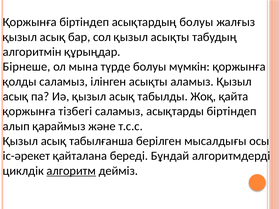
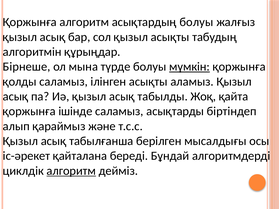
Қоржынға біртіндеп: біртіндеп -> алгоритм (84, 22)
мүмкін underline: none -> present (189, 67)
тізбегі: тізбегі -> ішінде (75, 111)
